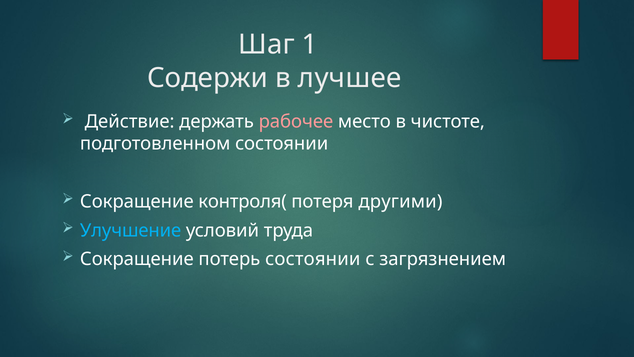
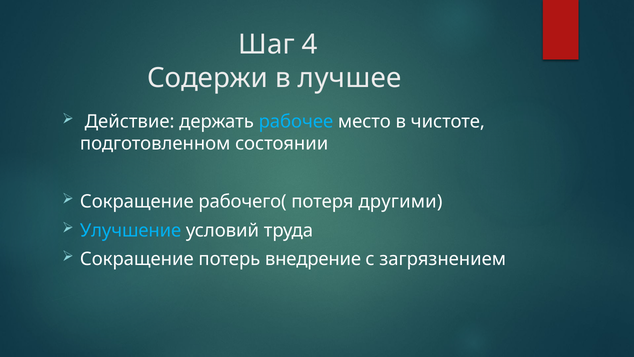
1: 1 -> 4 (310, 45)
рабочее colour: pink -> light blue (296, 122)
контроля(: контроля( -> рабочего( (243, 201)
потерь состоянии: состоянии -> внедрение (313, 259)
